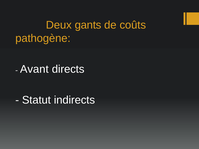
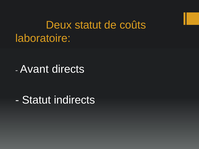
Deux gants: gants -> statut (88, 25)
pathogène: pathogène -> laboratoire (43, 38)
